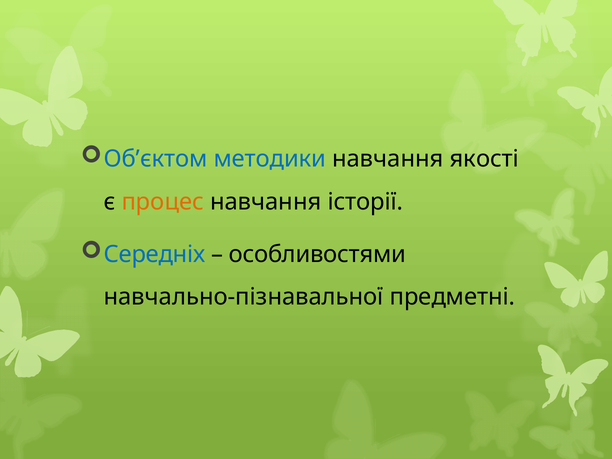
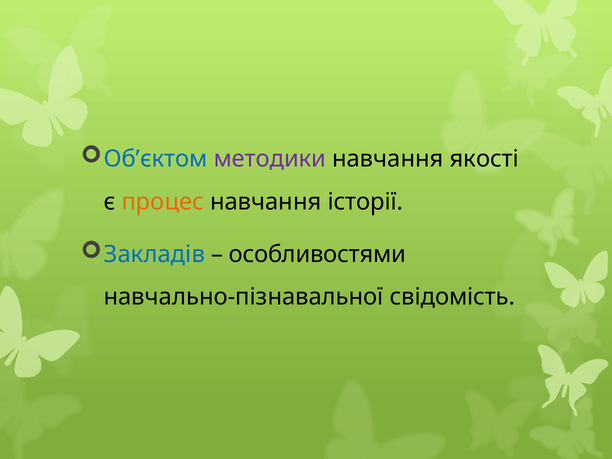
методики colour: blue -> purple (270, 159)
Середніх: Середніх -> Закладів (154, 254)
предметні: предметні -> свідомість (452, 297)
